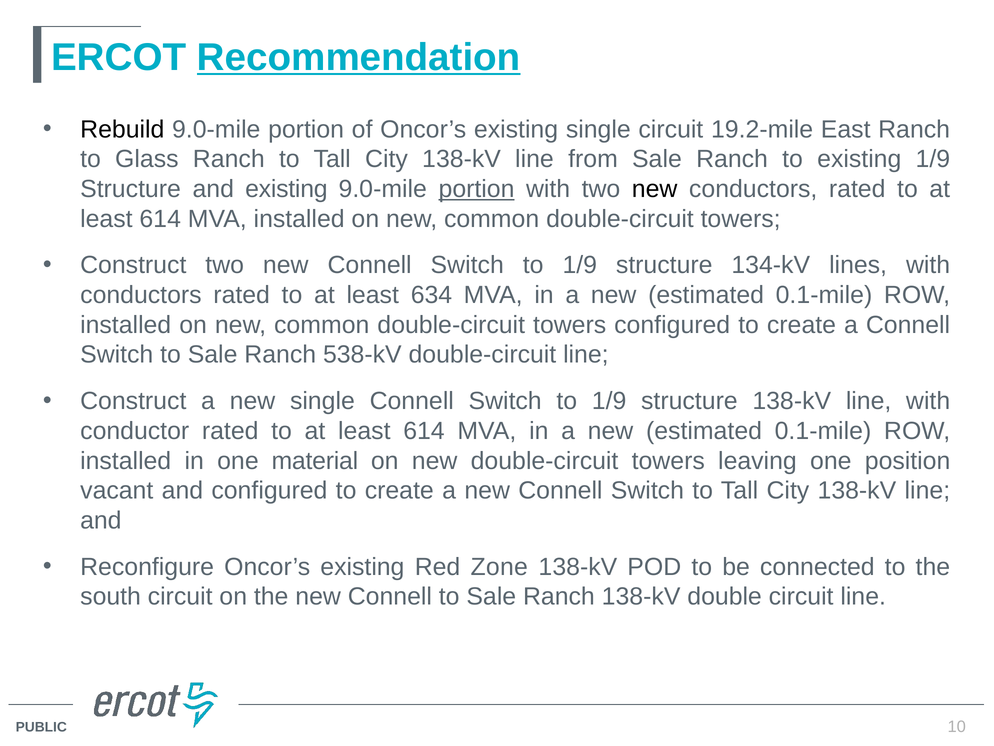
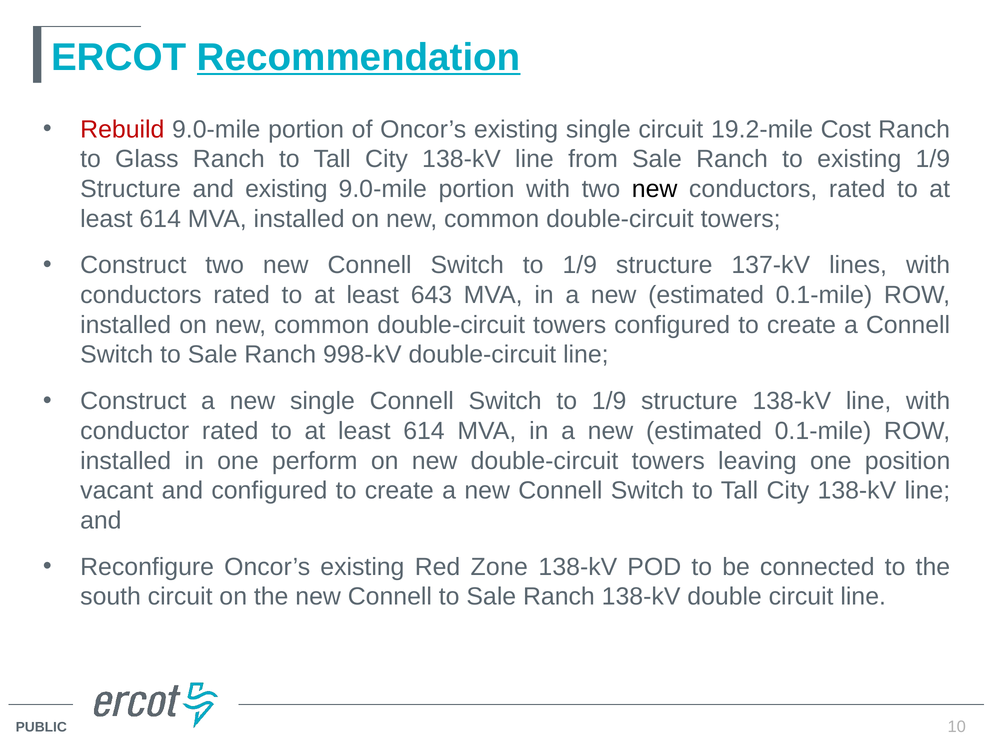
Rebuild colour: black -> red (122, 129)
East: East -> Cost (846, 129)
portion underline: present -> none (477, 189)
134-kV: 134-kV -> 137-kV (771, 265)
634: 634 -> 643 (431, 295)
538-kV: 538-kV -> 998-kV (362, 355)
material: material -> perform (315, 461)
